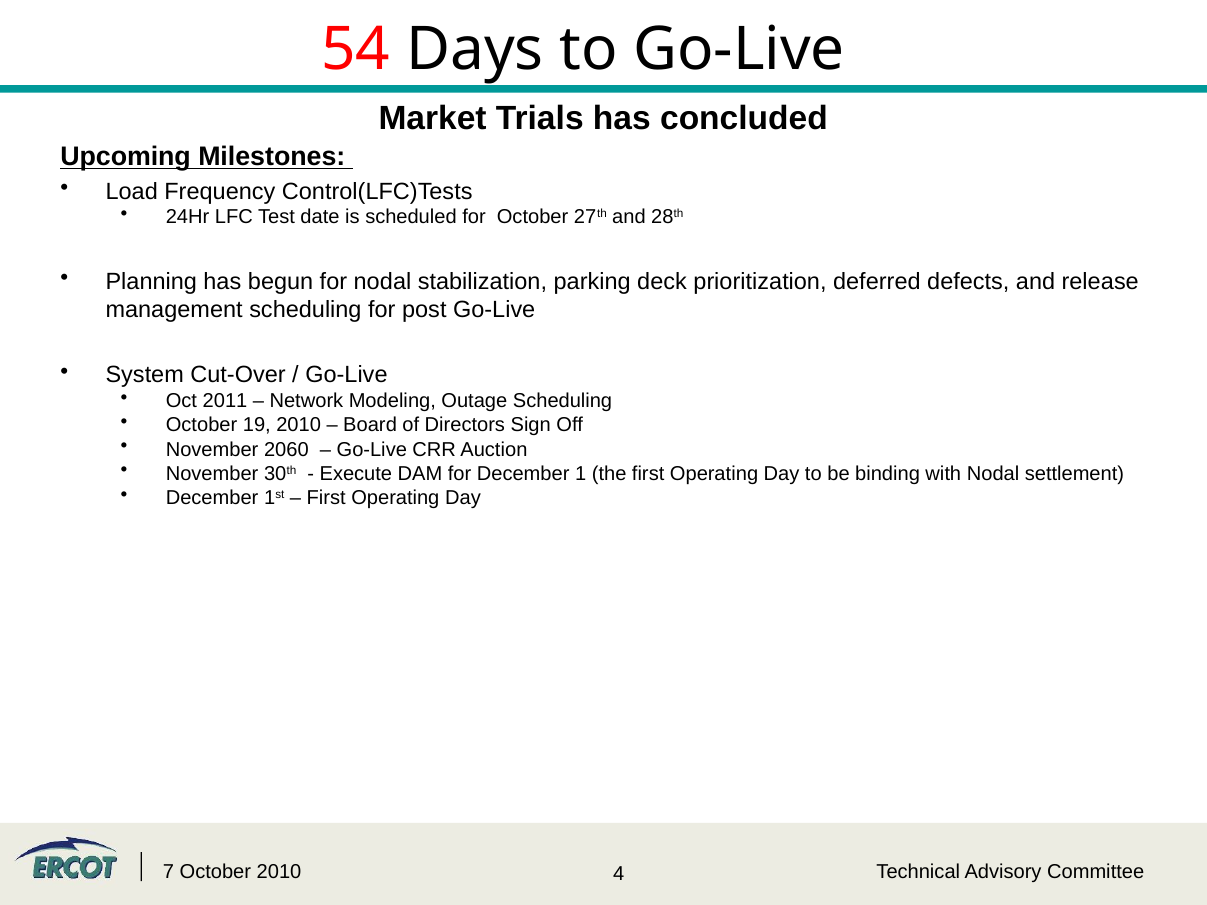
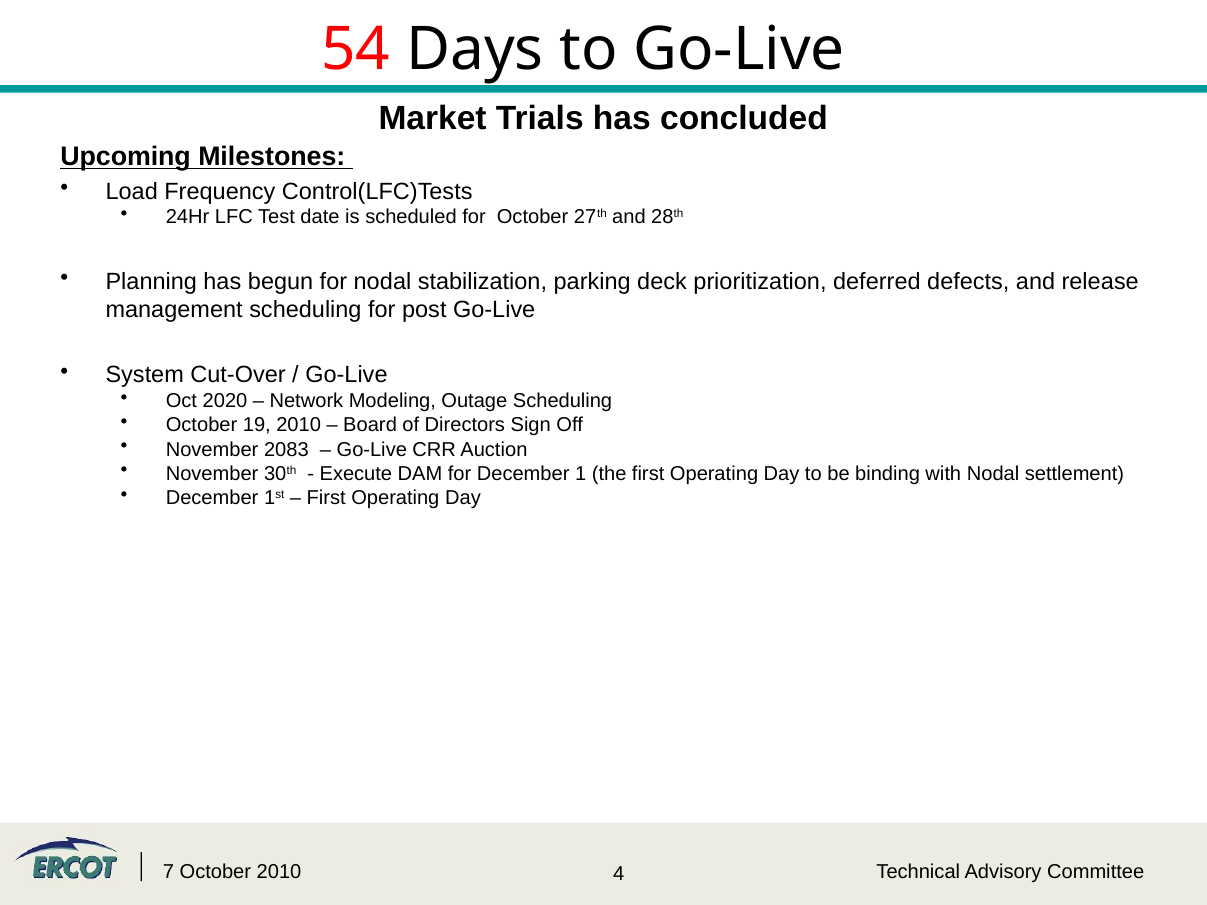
2011: 2011 -> 2020 (225, 401)
2060: 2060 -> 2083 (286, 450)
